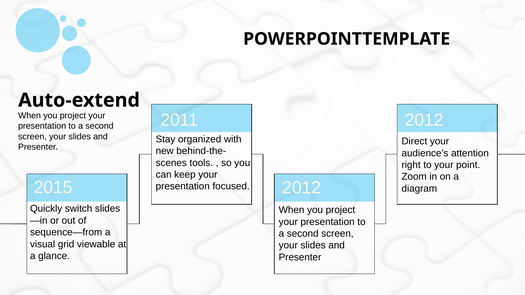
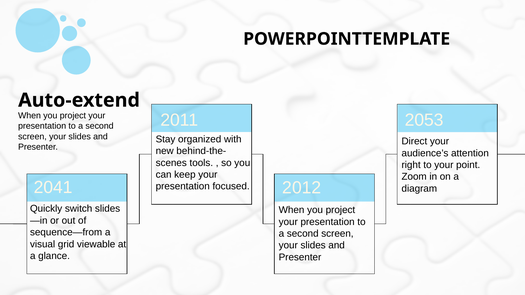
2012: 2012 -> 2053 (424, 120)
2015: 2015 -> 2041 (53, 188)
